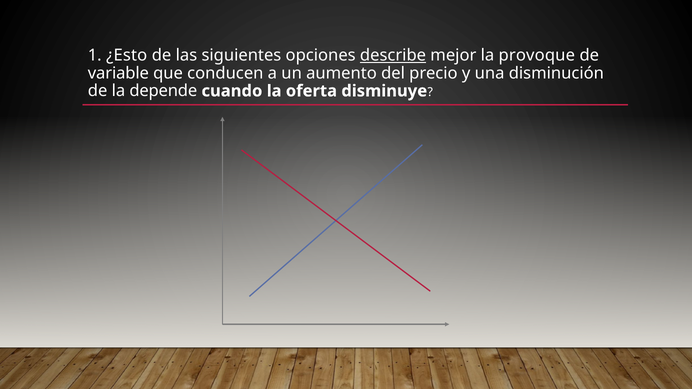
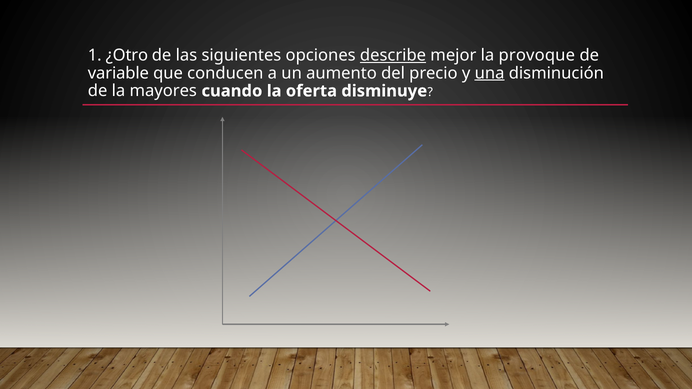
¿Esto: ¿Esto -> ¿Otro (127, 55)
una underline: none -> present (490, 73)
depende: depende -> mayores (163, 91)
